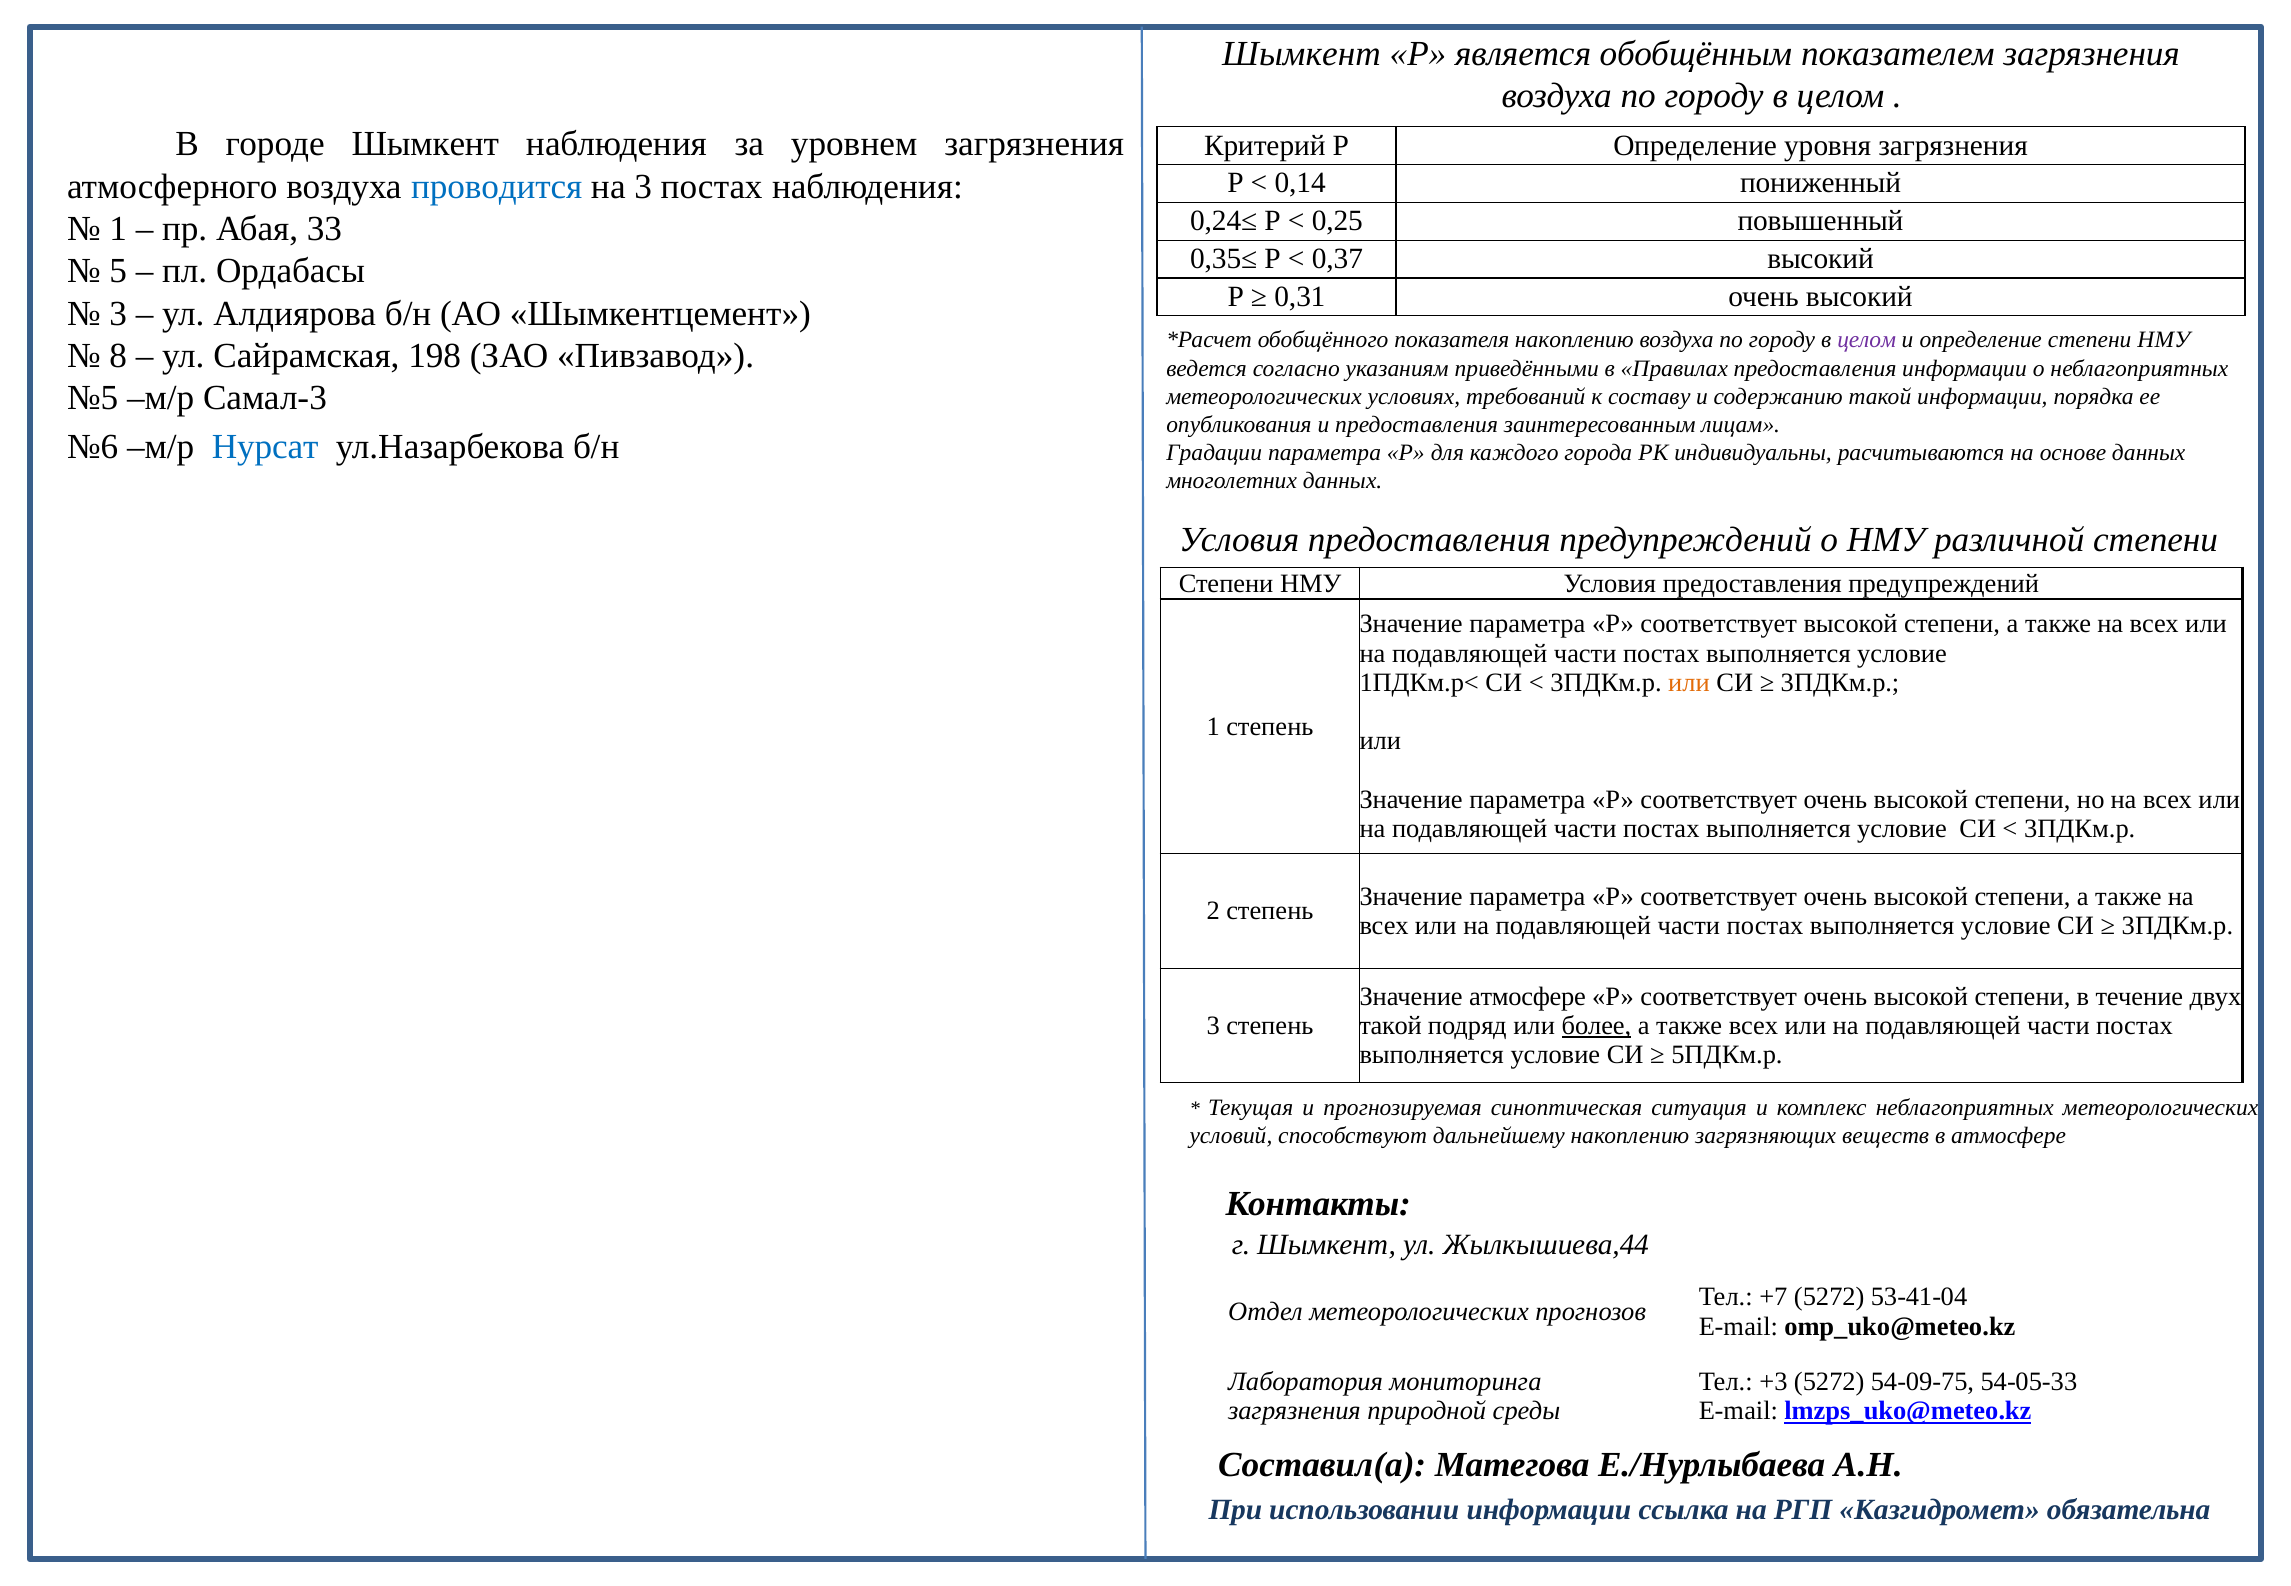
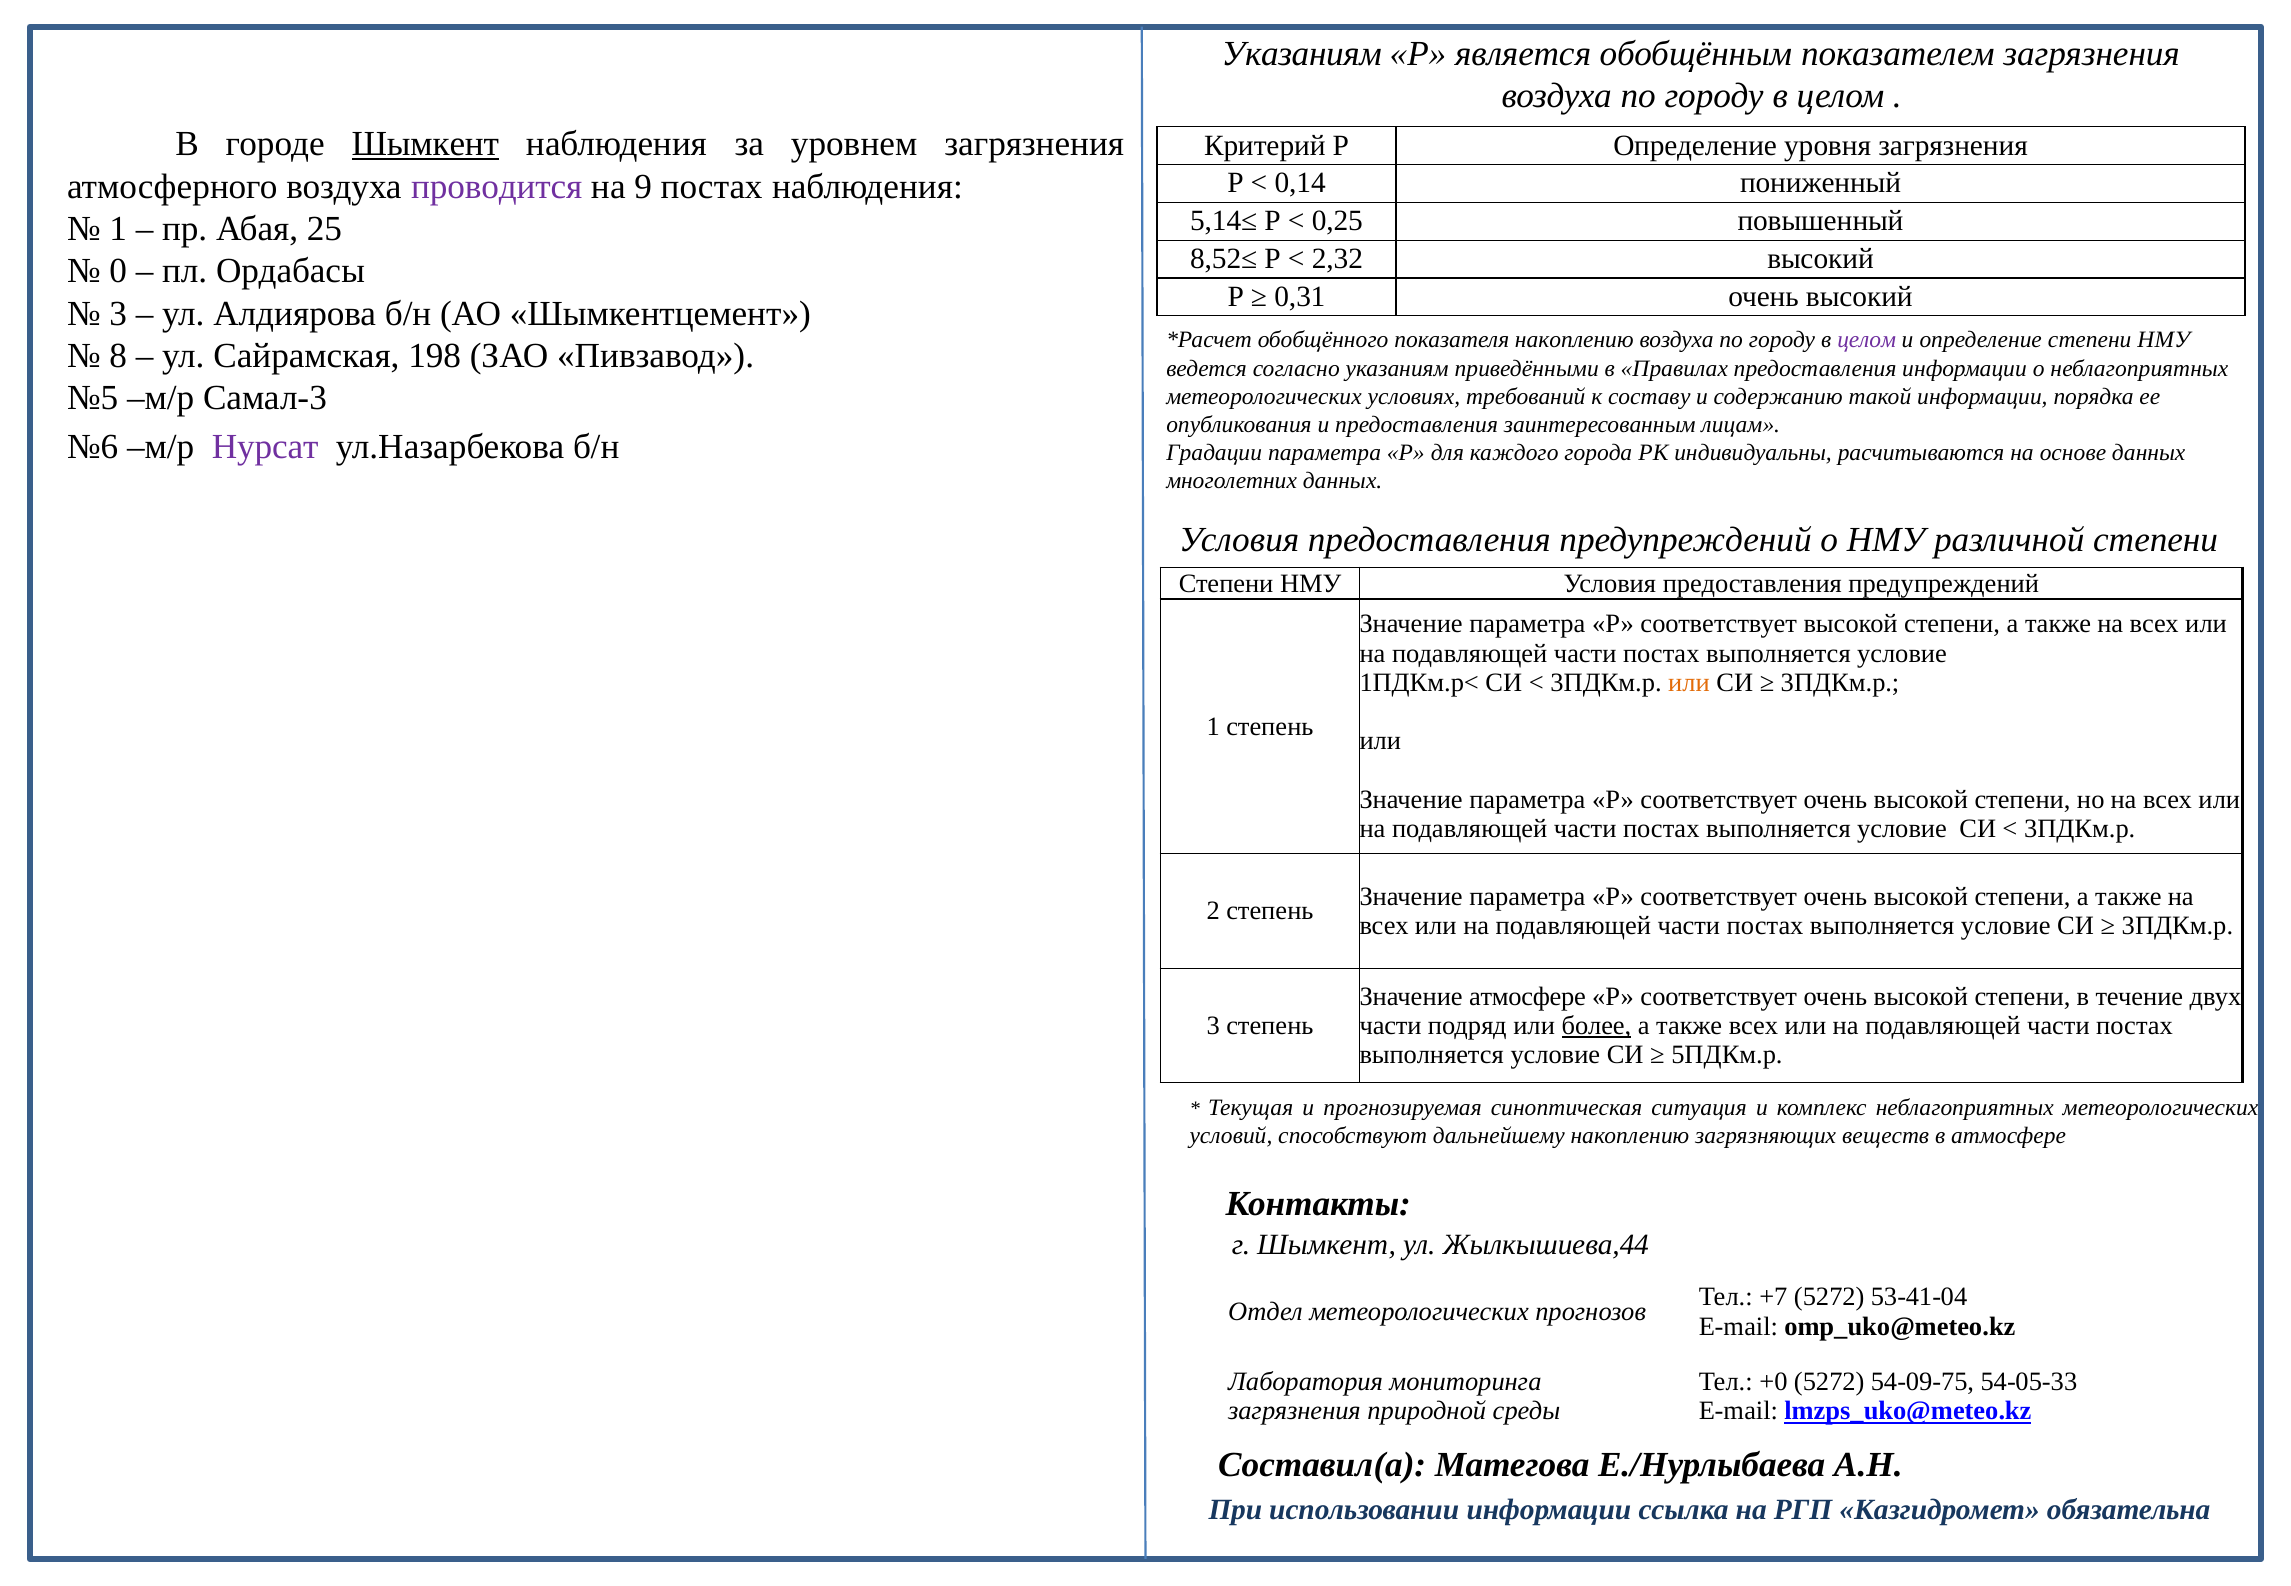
Шымкент: Шымкент -> Указаниям (1302, 54)
Шымкент underline: none -> present (425, 144)
проводится colour: blue -> purple (497, 187)
на 3: 3 -> 9 (643, 187)
0,24≤: 0,24≤ -> 5,14≤ (1224, 221)
33: 33 -> 25 (324, 229)
0,35≤: 0,35≤ -> 8,52≤ (1224, 259)
0,37: 0,37 -> 2,32 (1337, 259)
5: 5 -> 0 (118, 271)
Нурсат colour: blue -> purple (265, 447)
такой: такой -> части (1391, 1026)
+3: +3 -> +0 (1773, 1382)
